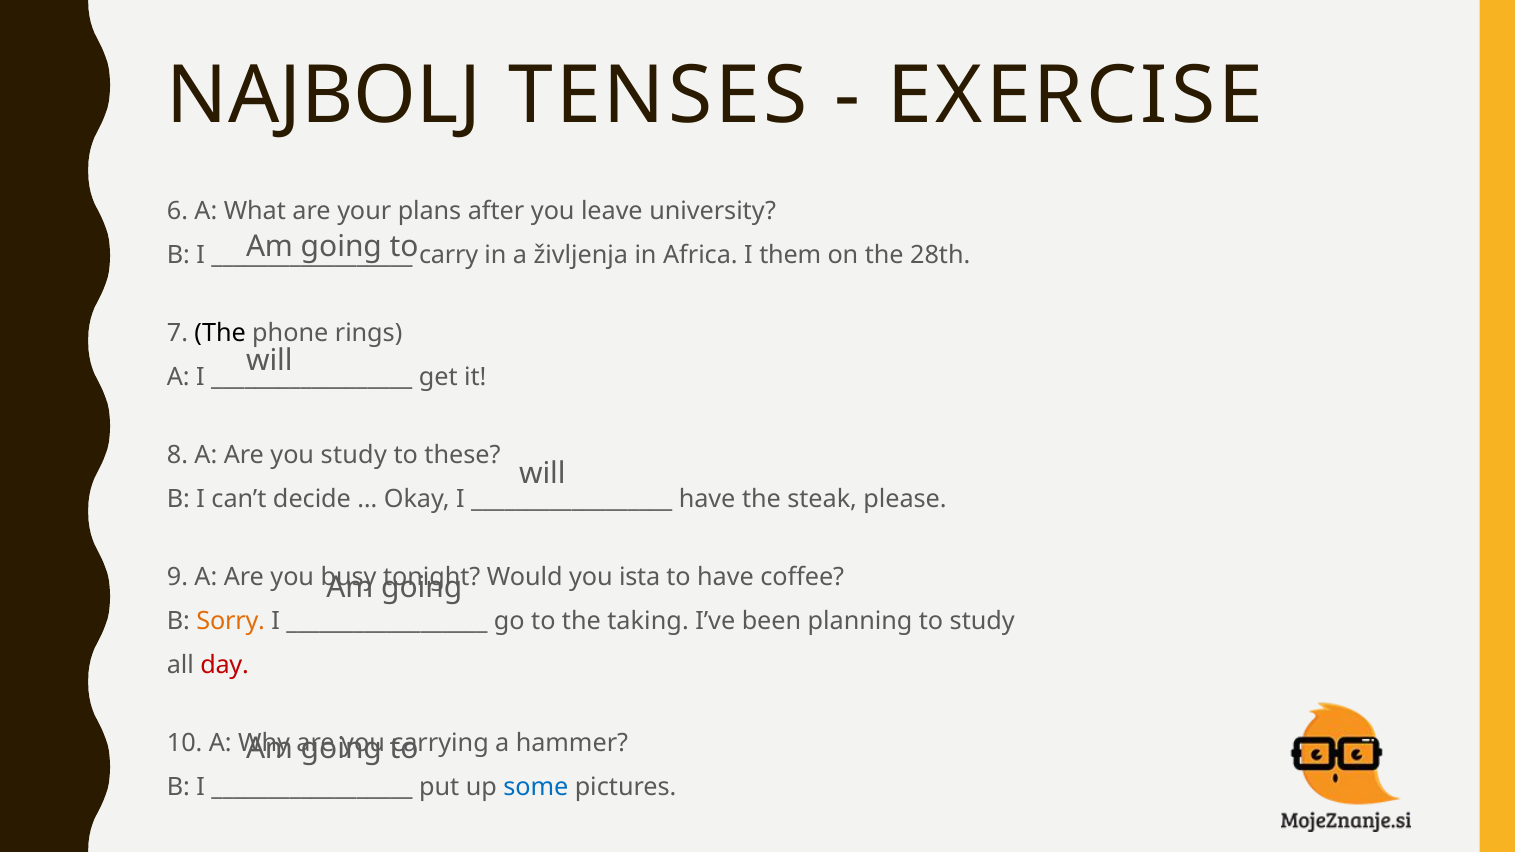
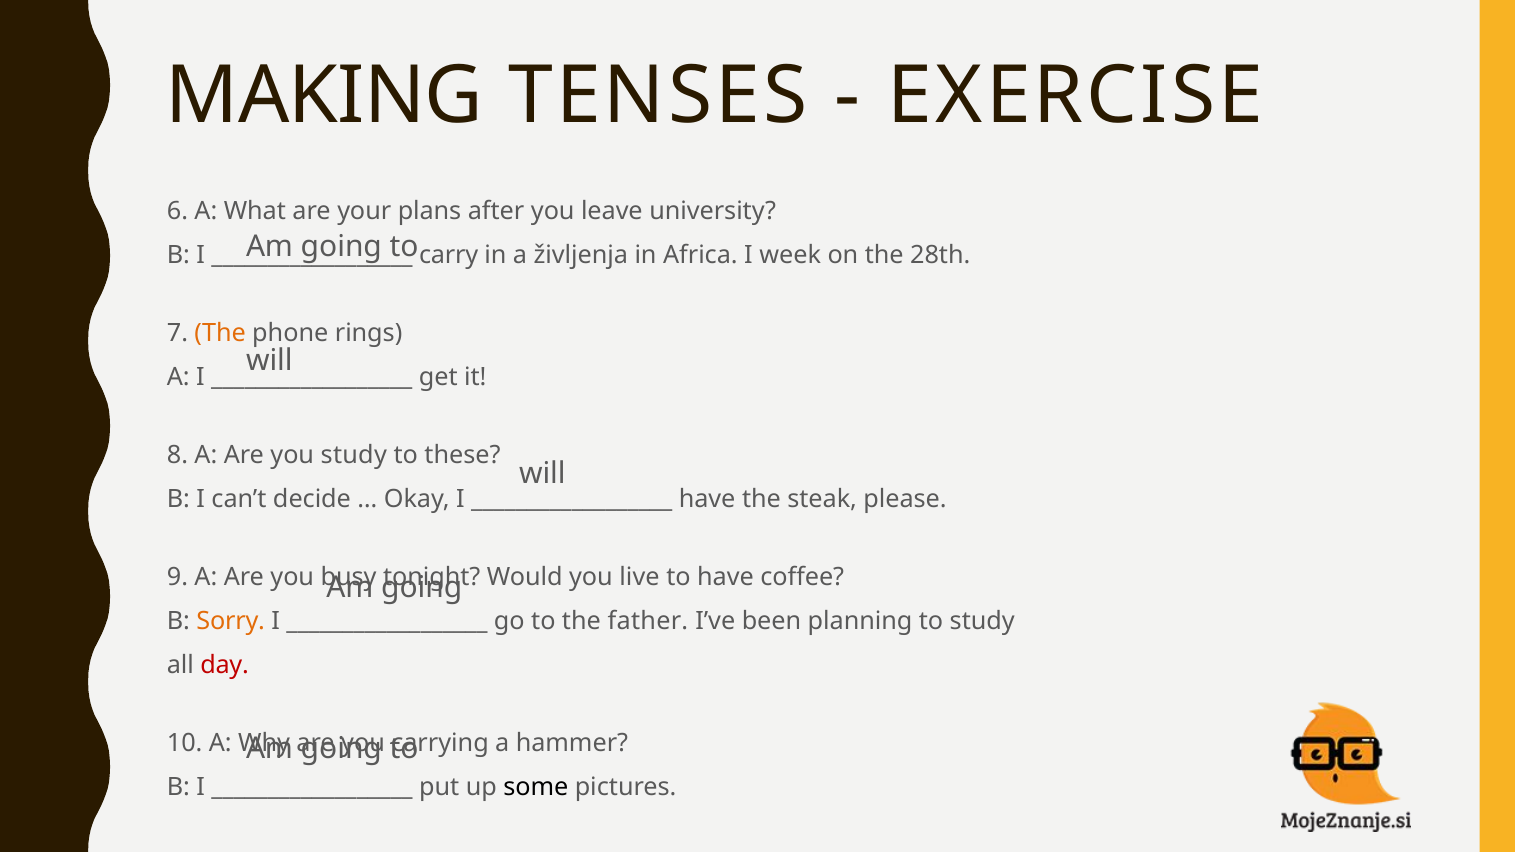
NAJBOLJ: NAJBOLJ -> MAKING (324, 96)
them: them -> week (790, 256)
The colour: black -> orange (220, 333)
ista: ista -> live (639, 577)
taking: taking -> father (648, 621)
some colour: blue -> black (536, 788)
